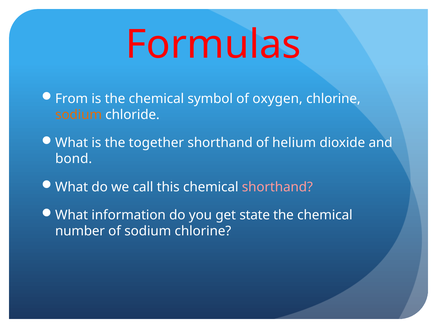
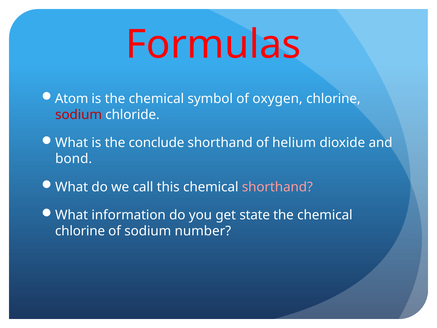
From: From -> Atom (72, 99)
sodium colour: orange -> red (79, 115)
together: together -> conclude (156, 143)
number: number -> chlorine (80, 231)
sodium chlorine: chlorine -> number (203, 231)
